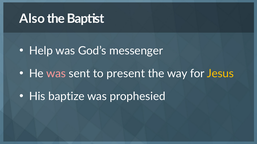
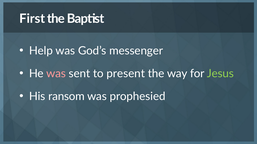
Also: Also -> First (32, 19)
Jesus colour: yellow -> light green (220, 74)
baptize: baptize -> ransom (66, 97)
